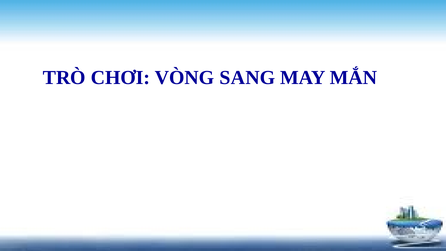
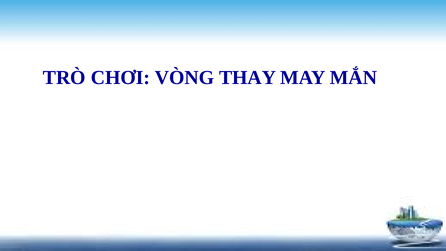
SANG: SANG -> THAY (248, 78)
